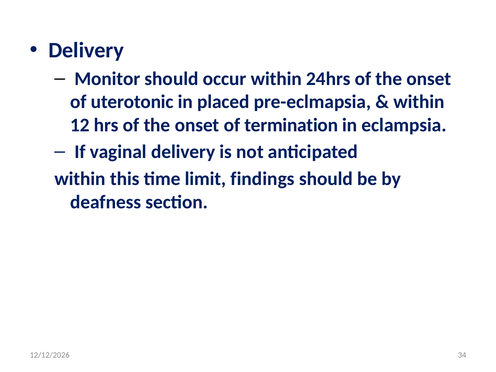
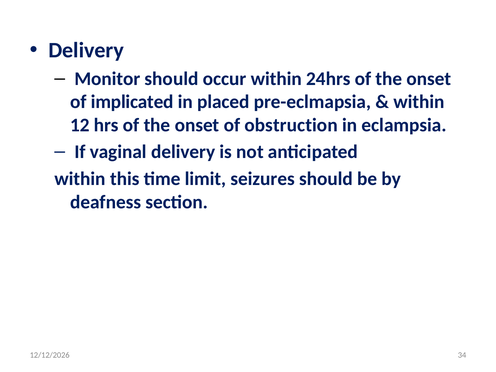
uterotonic: uterotonic -> implicated (132, 102)
termination: termination -> obstruction (291, 125)
findings: findings -> seizures (263, 179)
